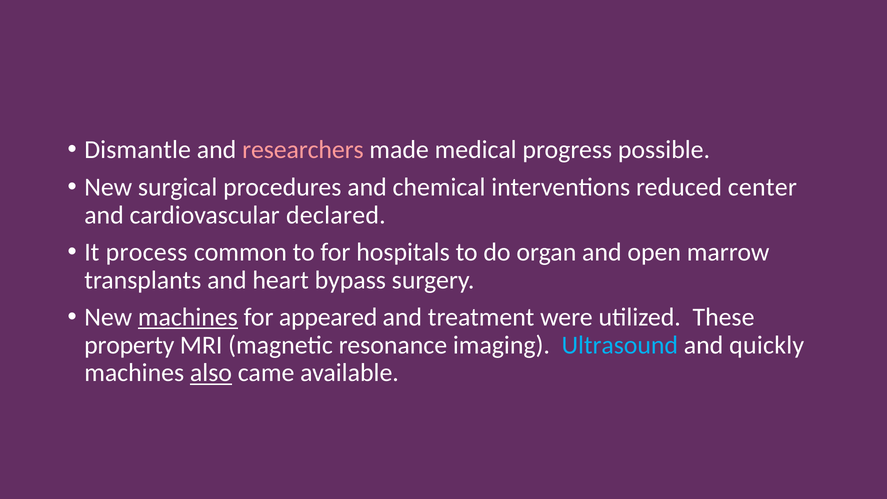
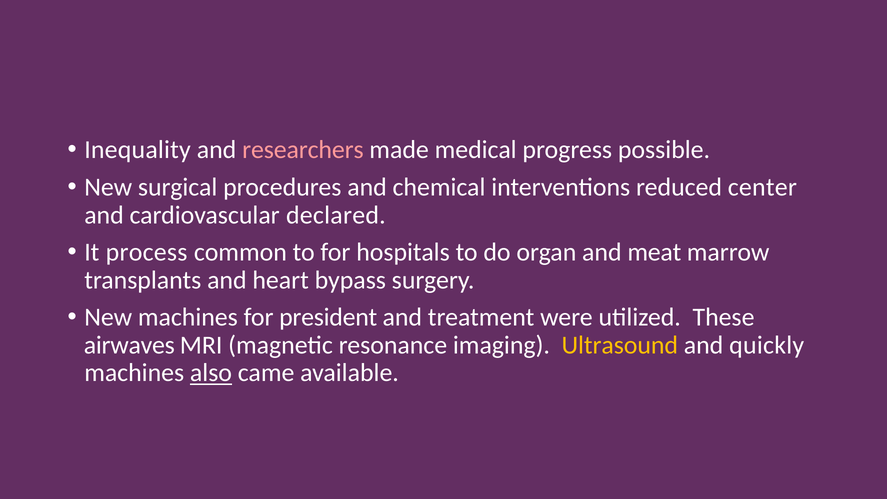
Dismantle: Dismantle -> Inequality (138, 150)
open: open -> meat (654, 252)
machines underline: present -> none (188, 317)
appeared: appeared -> president (328, 317)
property: property -> airwaves (129, 345)
Ultrasound colour: light blue -> yellow (620, 345)
